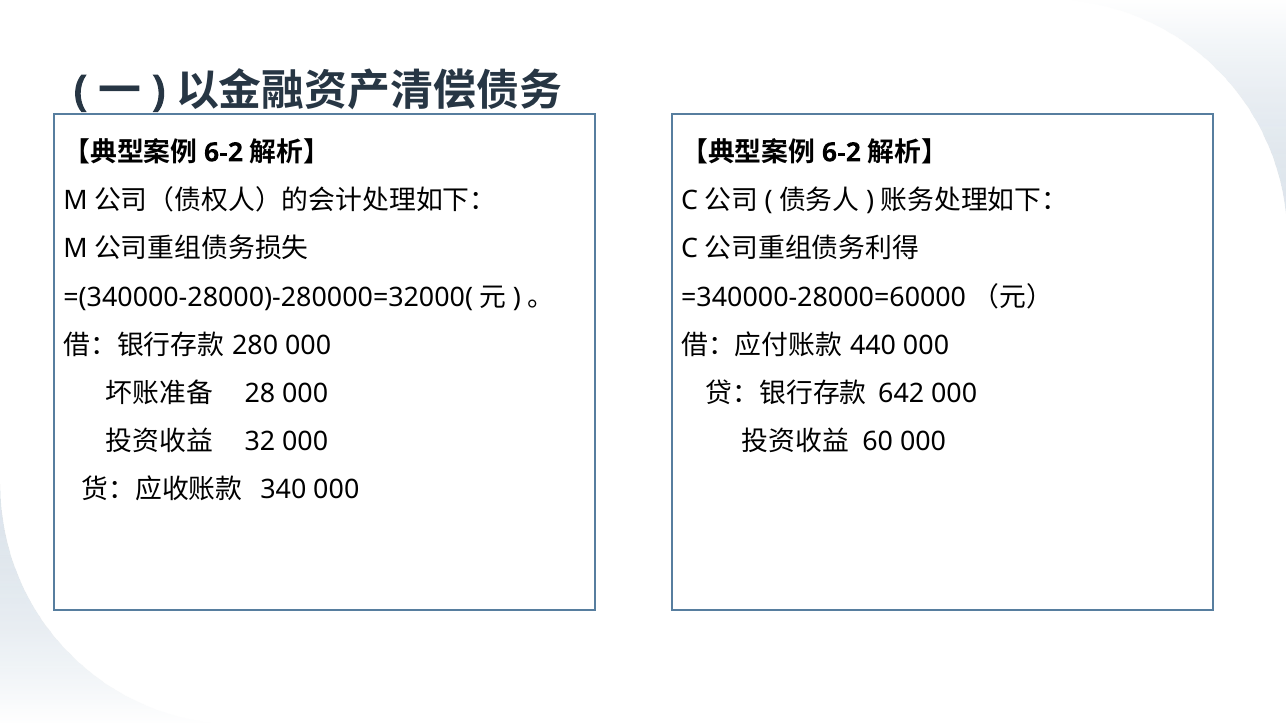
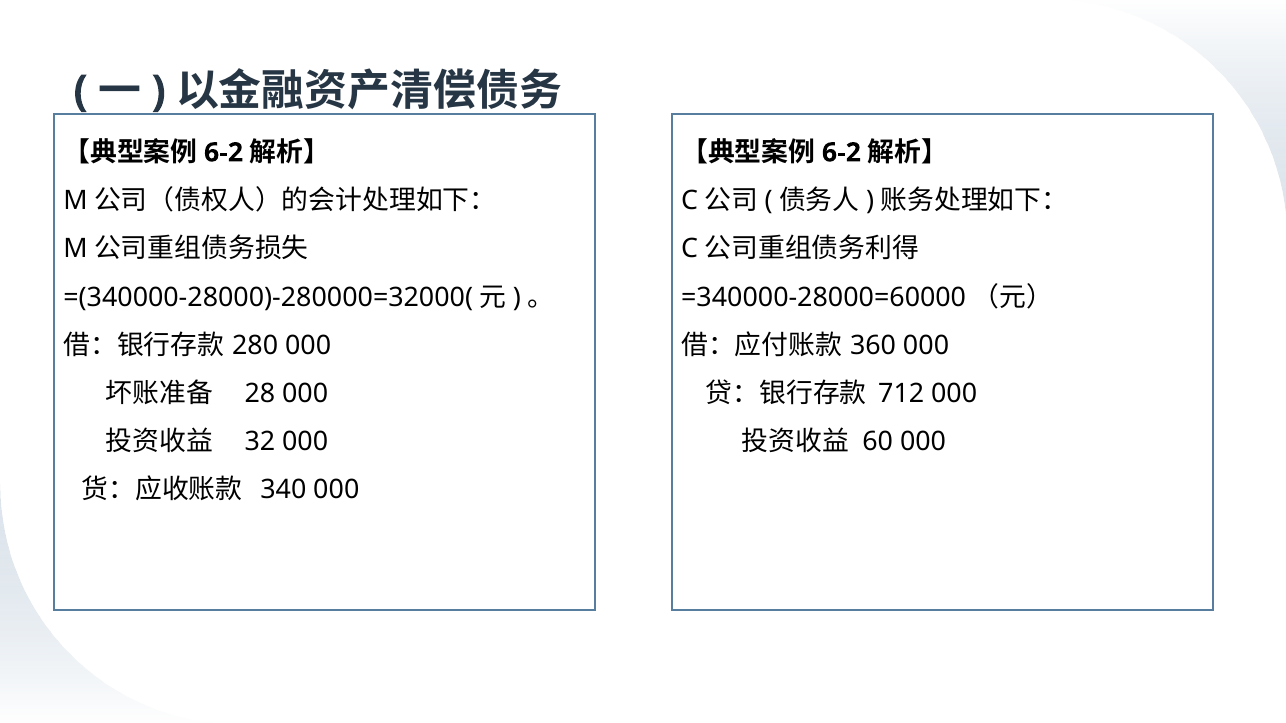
440: 440 -> 360 (873, 346)
642: 642 -> 712 (901, 394)
